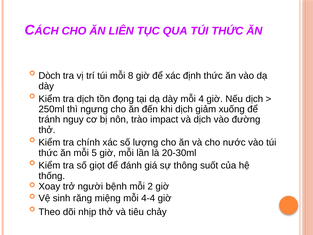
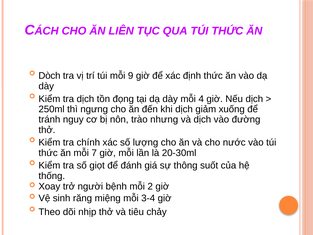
8: 8 -> 9 (131, 76)
impact: impact -> nhưng (164, 119)
5: 5 -> 7 (94, 153)
4-4: 4-4 -> 3-4 (148, 198)
